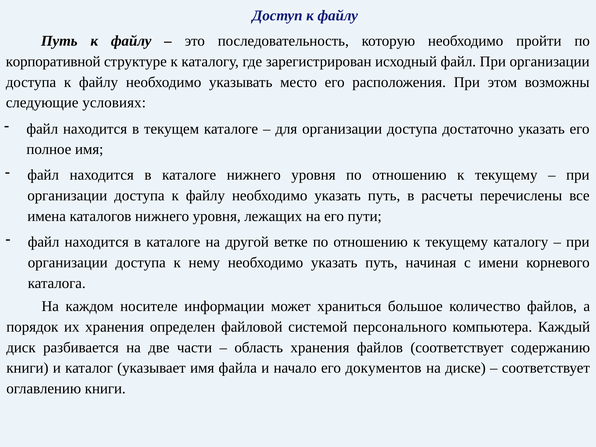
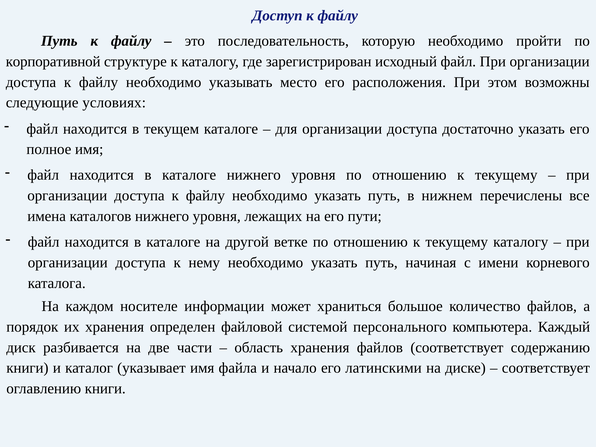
расчеты: расчеты -> нижнем (447, 196)
документов: документов -> латинскими (383, 368)
